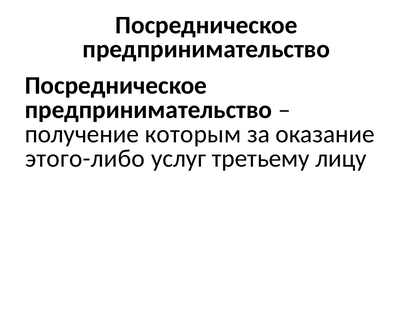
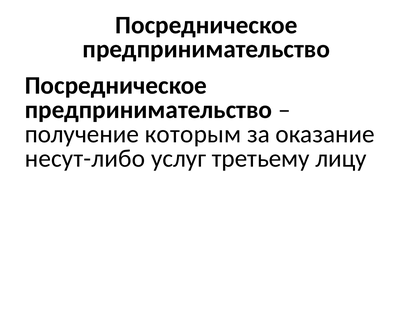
этого-либо: этого-либо -> несут-либо (85, 158)
